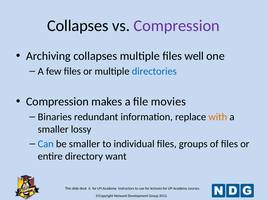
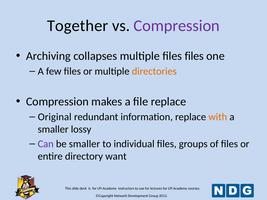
Collapses: Collapses -> Together (78, 26)
files well: well -> files (194, 56)
directories colour: blue -> orange (154, 71)
file movies: movies -> replace (168, 102)
Binaries: Binaries -> Original (55, 117)
Can colour: blue -> purple (46, 144)
